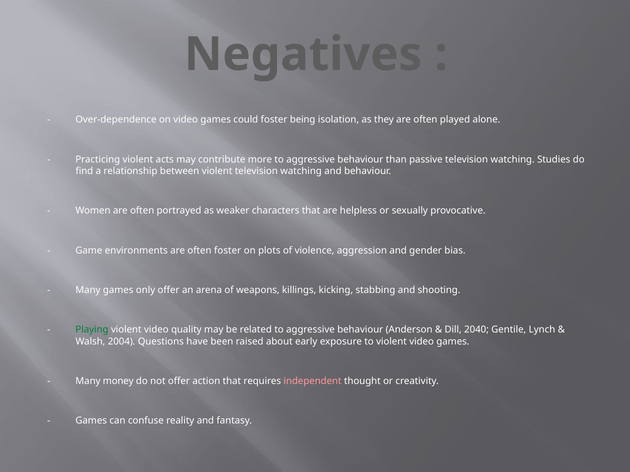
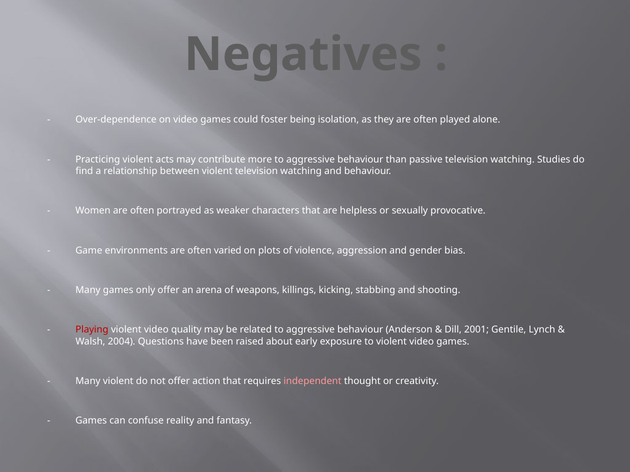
often foster: foster -> varied (228, 251)
Playing colour: green -> red (92, 330)
2040: 2040 -> 2001 (476, 330)
Many money: money -> violent (118, 381)
